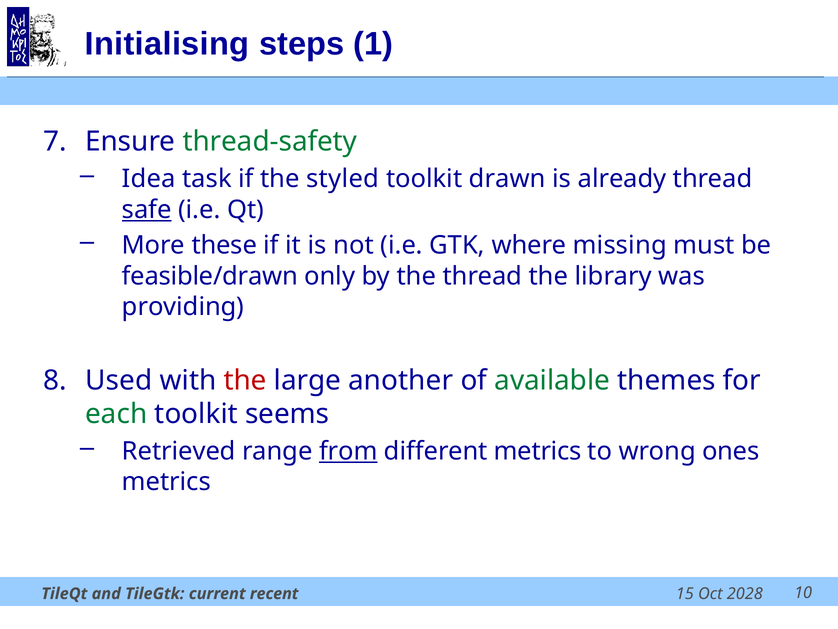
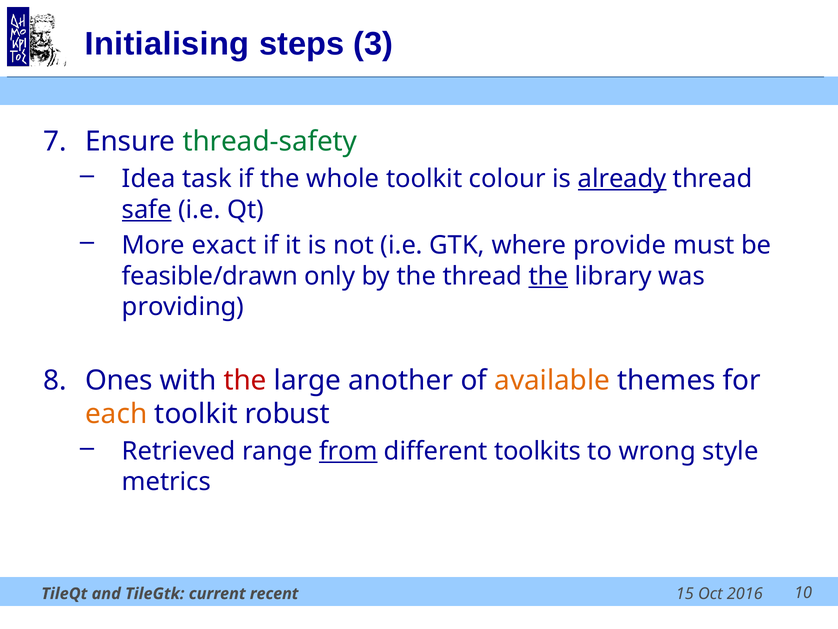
1: 1 -> 3 (373, 44)
styled: styled -> whole (343, 179)
drawn: drawn -> colour (507, 179)
already underline: none -> present (622, 179)
these: these -> exact (224, 245)
missing: missing -> provide (620, 245)
the underline: none -> present (548, 276)
Used: Used -> Ones (119, 380)
available colour: green -> orange (552, 380)
each colour: green -> orange (116, 414)
seems: seems -> robust (287, 414)
different metrics: metrics -> toolkits (538, 451)
ones: ones -> style (731, 451)
2028: 2028 -> 2016 (745, 593)
